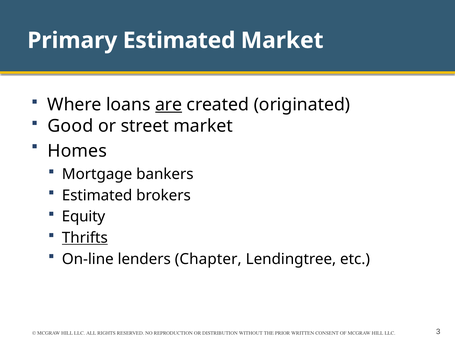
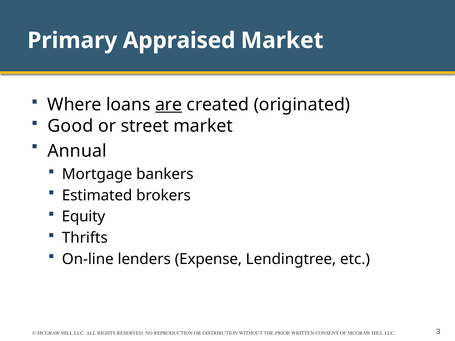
Primary Estimated: Estimated -> Appraised (179, 40)
Homes: Homes -> Annual (77, 151)
Thrifts underline: present -> none (85, 238)
Chapter: Chapter -> Expense (208, 259)
